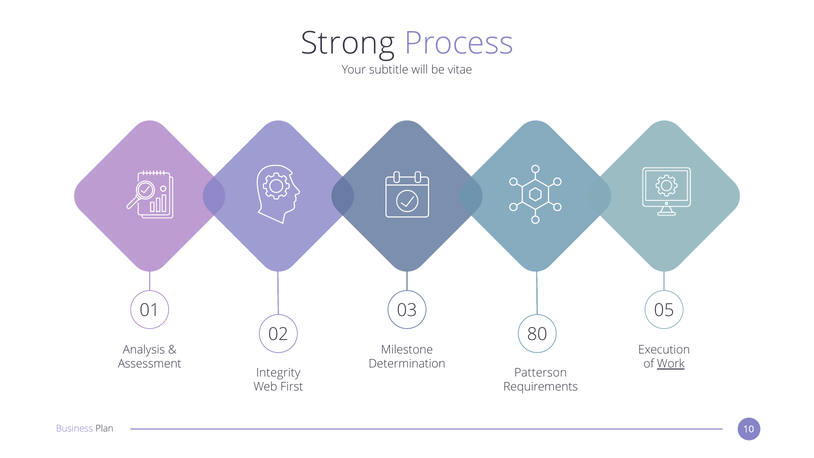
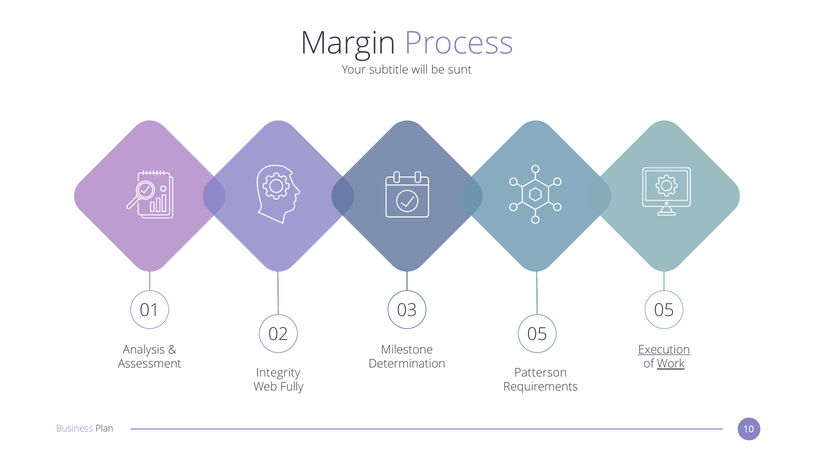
Strong: Strong -> Margin (348, 43)
vitae: vitae -> sunt (460, 70)
02 80: 80 -> 05 (537, 334)
Execution underline: none -> present (664, 350)
First: First -> Fully (292, 387)
